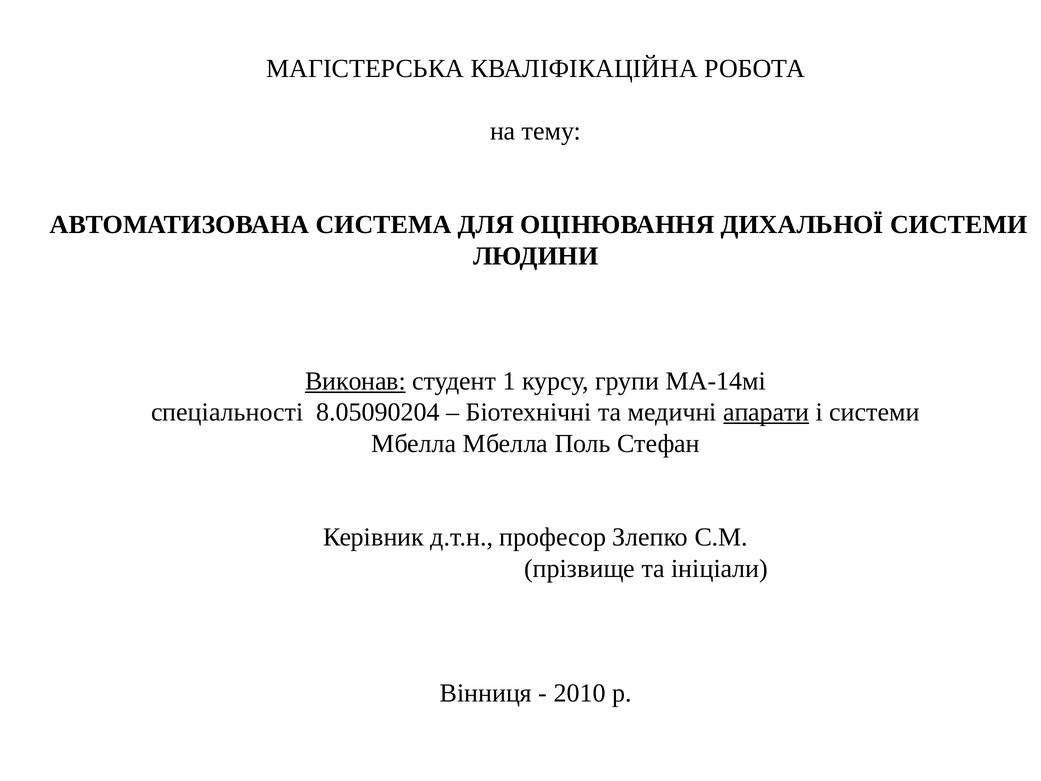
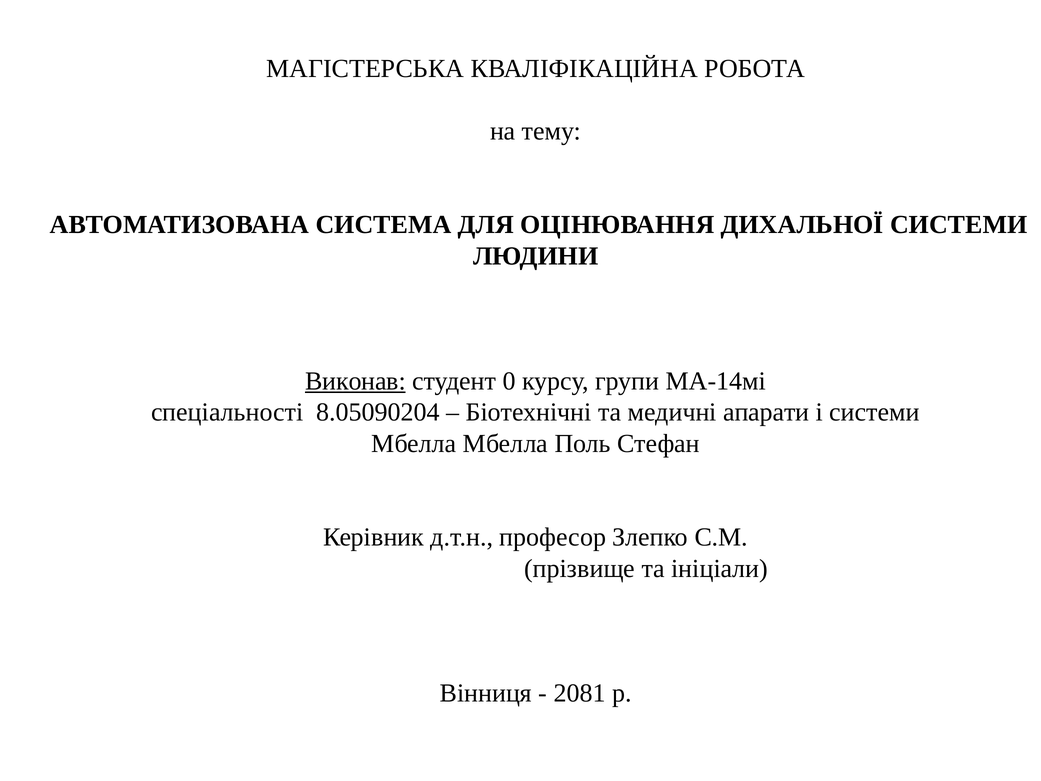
1: 1 -> 0 (509, 381)
апарати underline: present -> none (766, 412)
2010: 2010 -> 2081 (580, 693)
